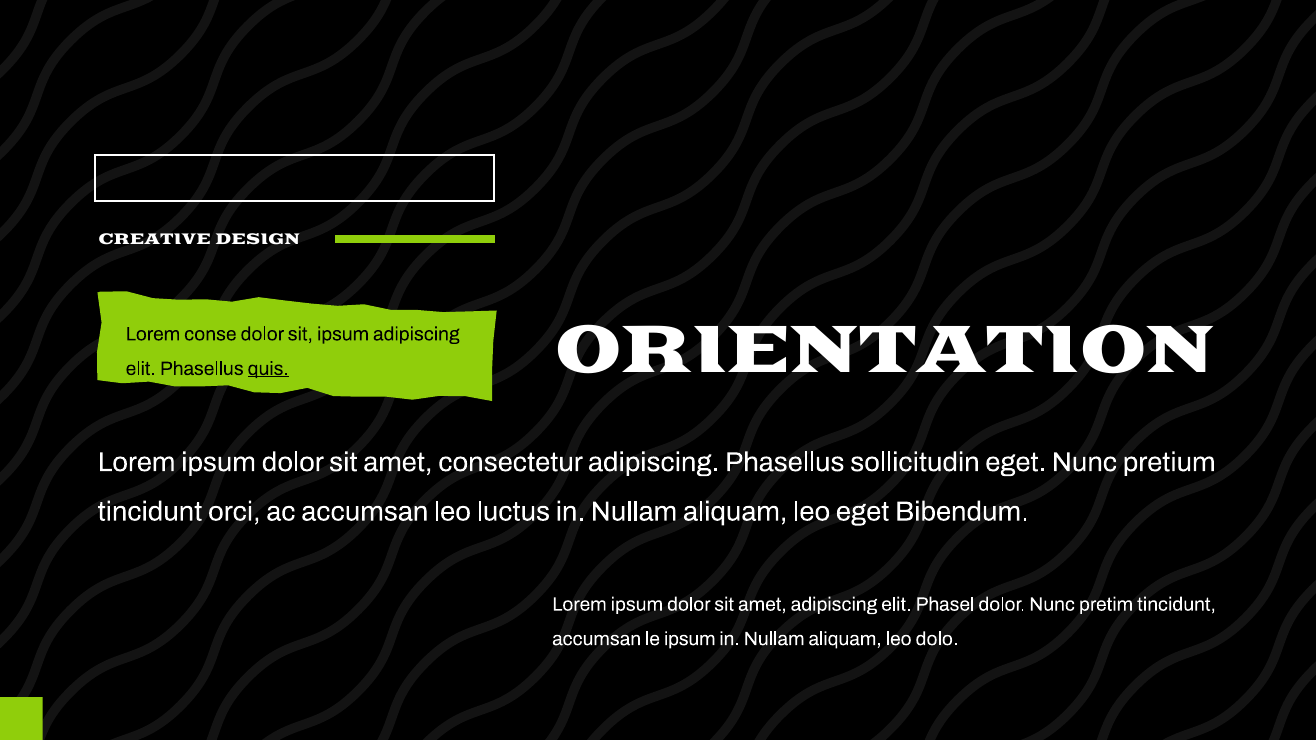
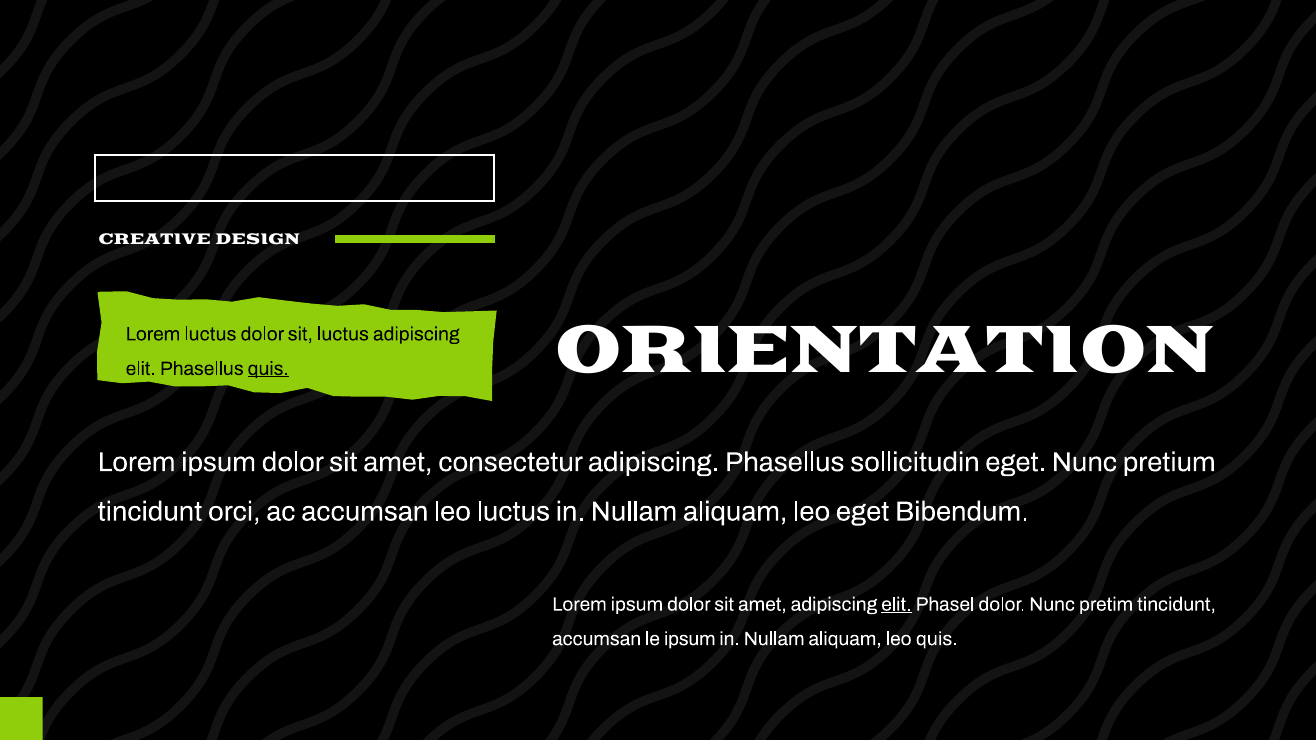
Lorem conse: conse -> luctus (210, 334)
sit ipsum: ipsum -> luctus (343, 334)
elit underline: none -> present (896, 604)
leo dolo: dolo -> quis (937, 639)
